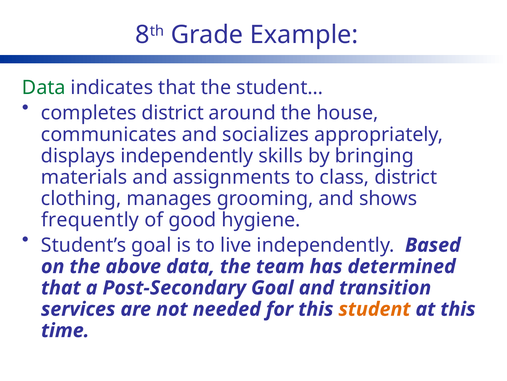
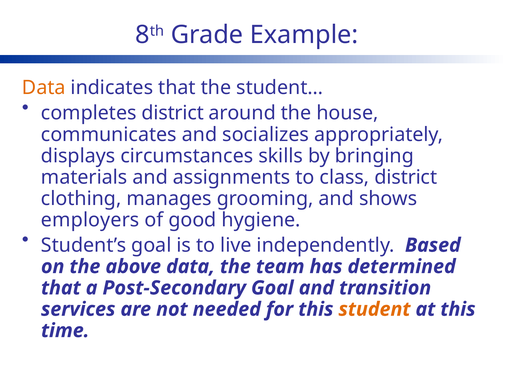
Data colour: green -> orange (44, 88)
displays independently: independently -> circumstances (187, 156)
frequently: frequently -> employers (90, 219)
